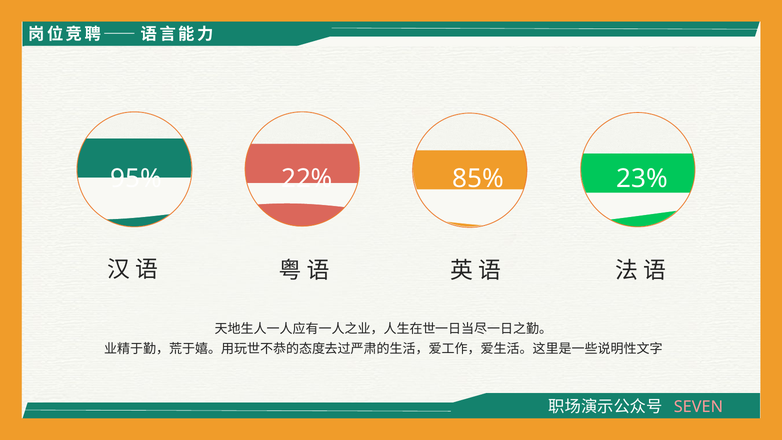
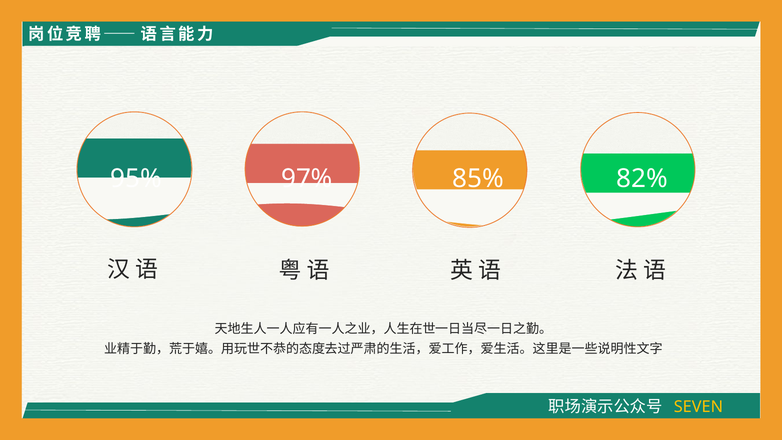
22%: 22% -> 97% (307, 179)
23%: 23% -> 82% (642, 179)
SEVEN colour: pink -> yellow (698, 407)
